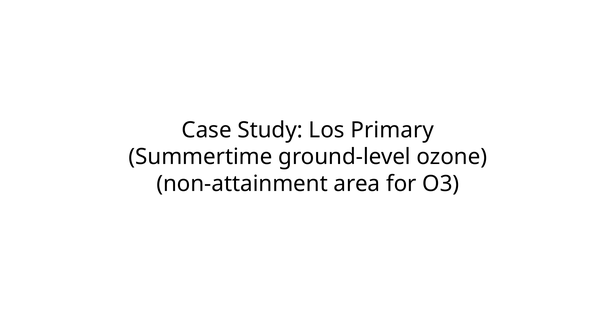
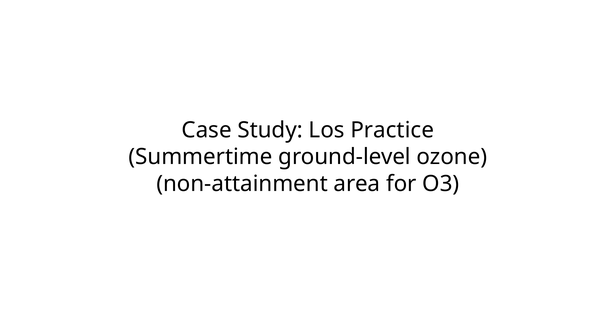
Primary: Primary -> Practice (392, 130)
